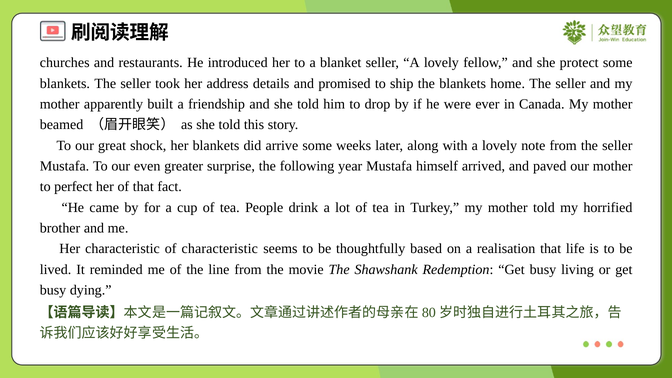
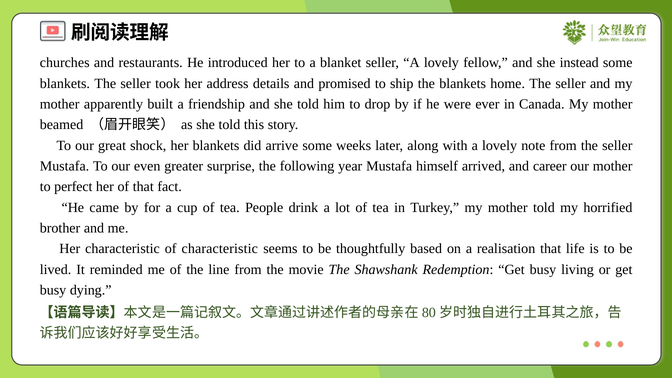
protect: protect -> instead (579, 63)
paved: paved -> career (550, 166)
